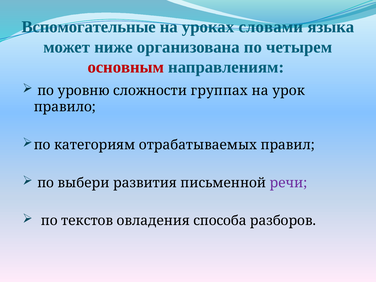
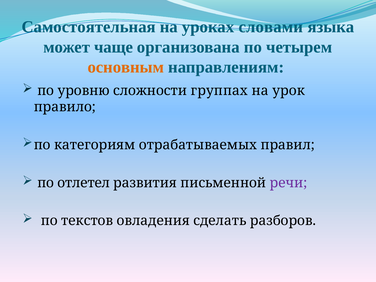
Вспомогательные: Вспомогательные -> Самостоятельная (89, 27)
ниже: ниже -> чаще (114, 47)
основным colour: red -> orange (126, 67)
выбери: выбери -> отлетел (84, 183)
способа: способа -> сделать (220, 221)
